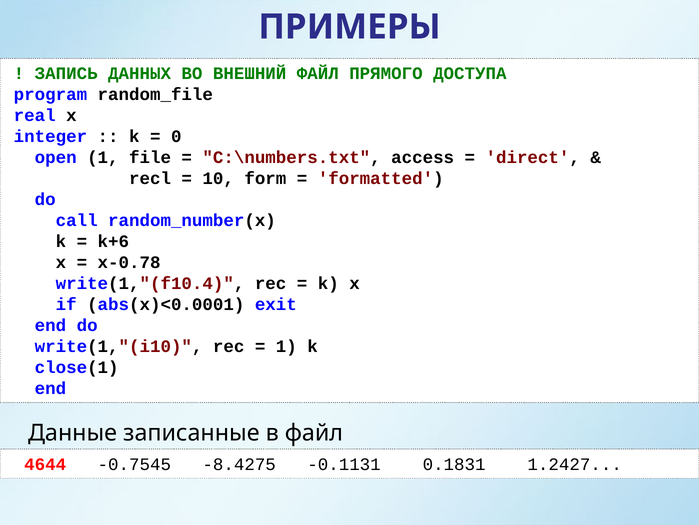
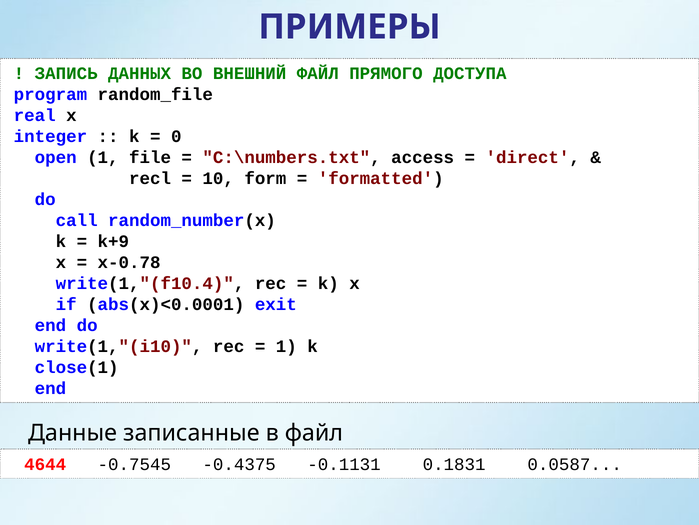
k+6: k+6 -> k+9 (113, 241)
-8.4275: -8.4275 -> -0.4375 (239, 464)
1.2427: 1.2427 -> 0.0587 (575, 464)
